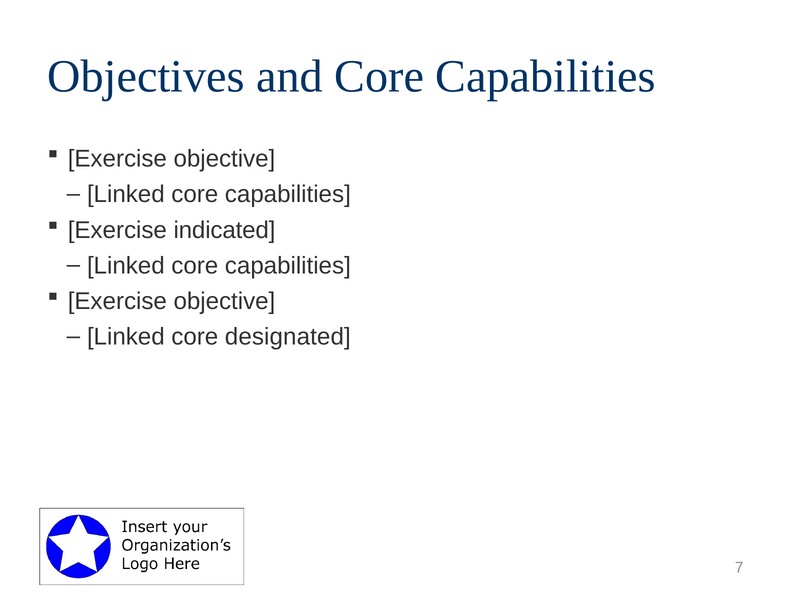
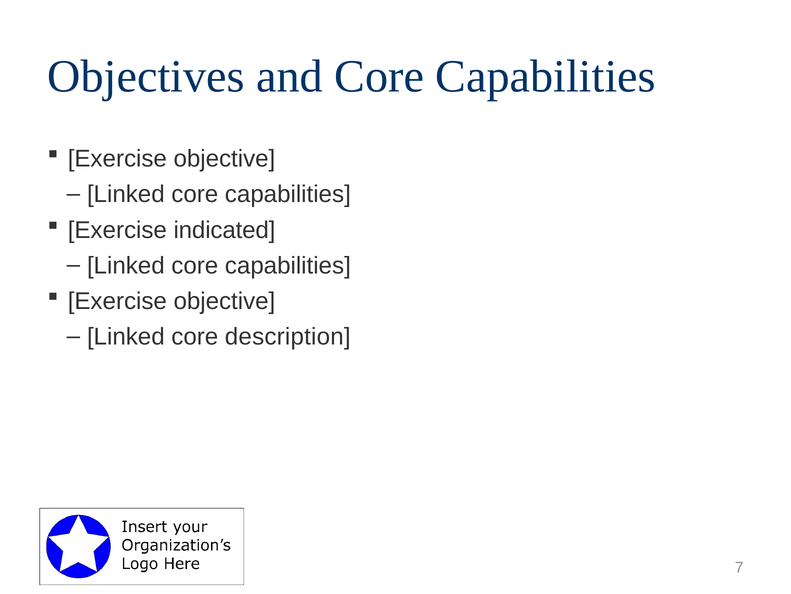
designated: designated -> description (288, 337)
